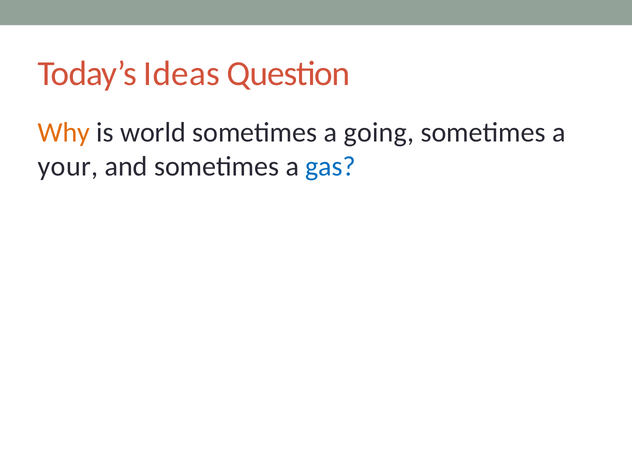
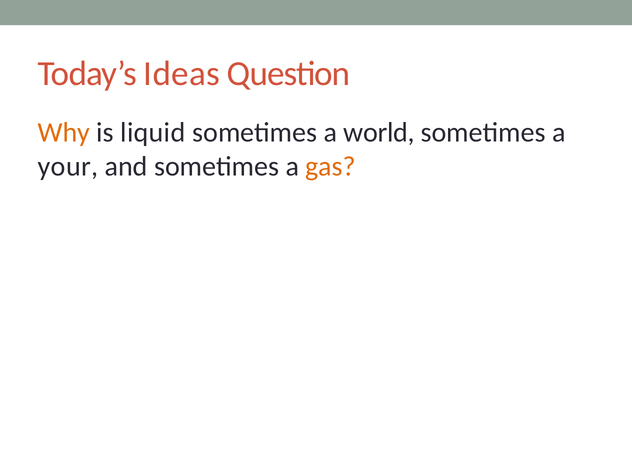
world: world -> liquid (153, 133)
going: going -> world (379, 133)
gas colour: blue -> orange (330, 166)
